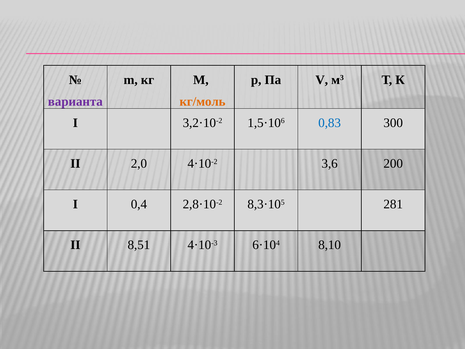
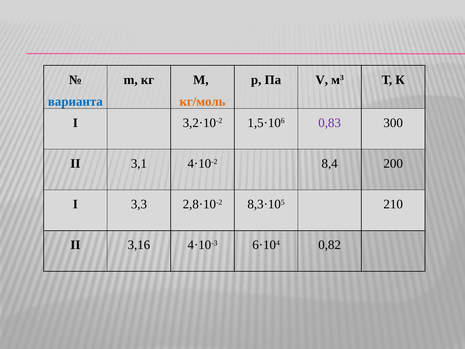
варианта colour: purple -> blue (75, 101)
0,83 colour: blue -> purple (330, 123)
2,0: 2,0 -> 3,1 (139, 164)
3,6: 3,6 -> 8,4 (330, 164)
0,4: 0,4 -> 3,3 (139, 204)
281: 281 -> 210 (393, 204)
8,51: 8,51 -> 3,16 (139, 245)
8,10: 8,10 -> 0,82 (330, 245)
